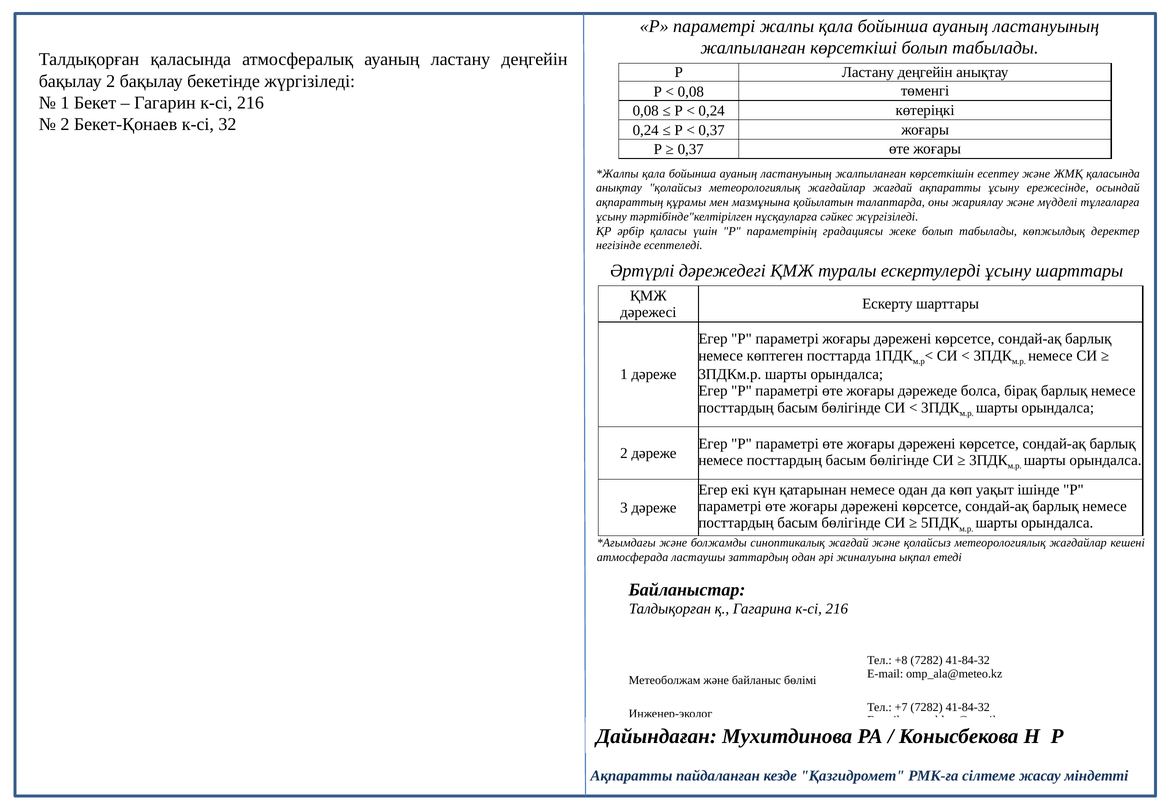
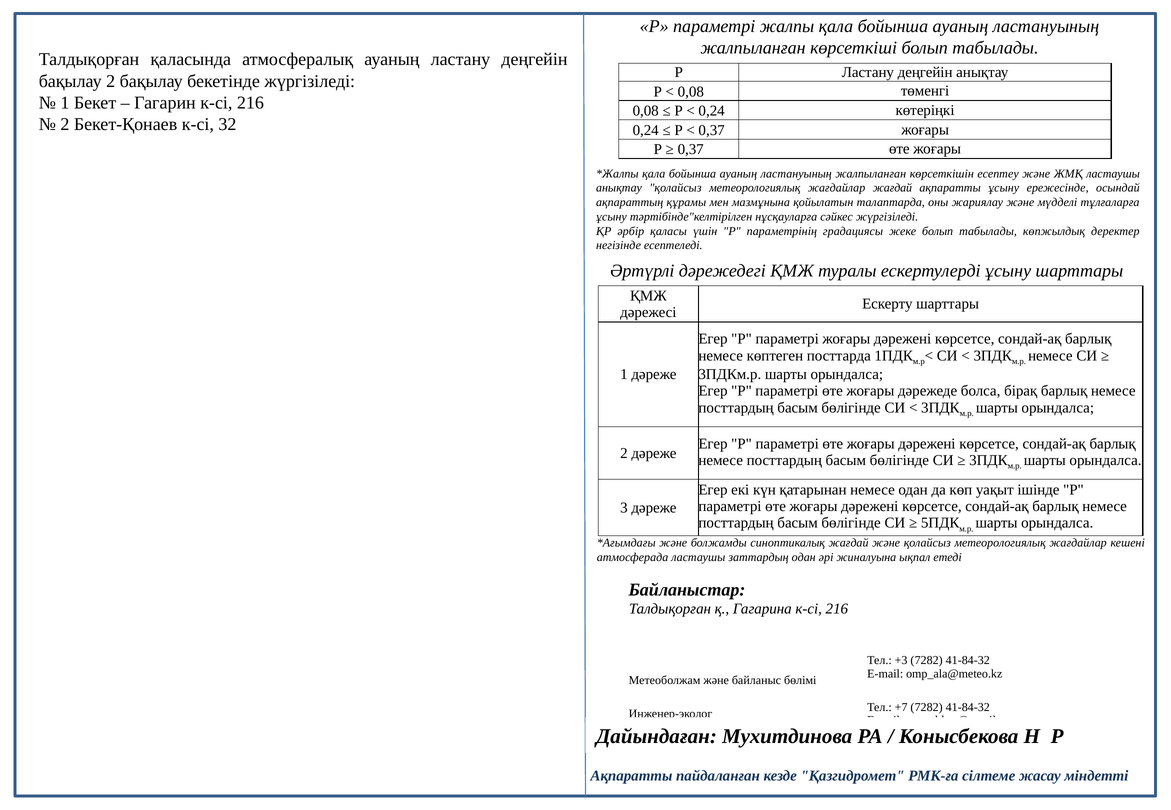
ЖМҚ қаласында: қаласында -> ластаушы (1113, 174)
+8: +8 -> +3 (901, 661)
